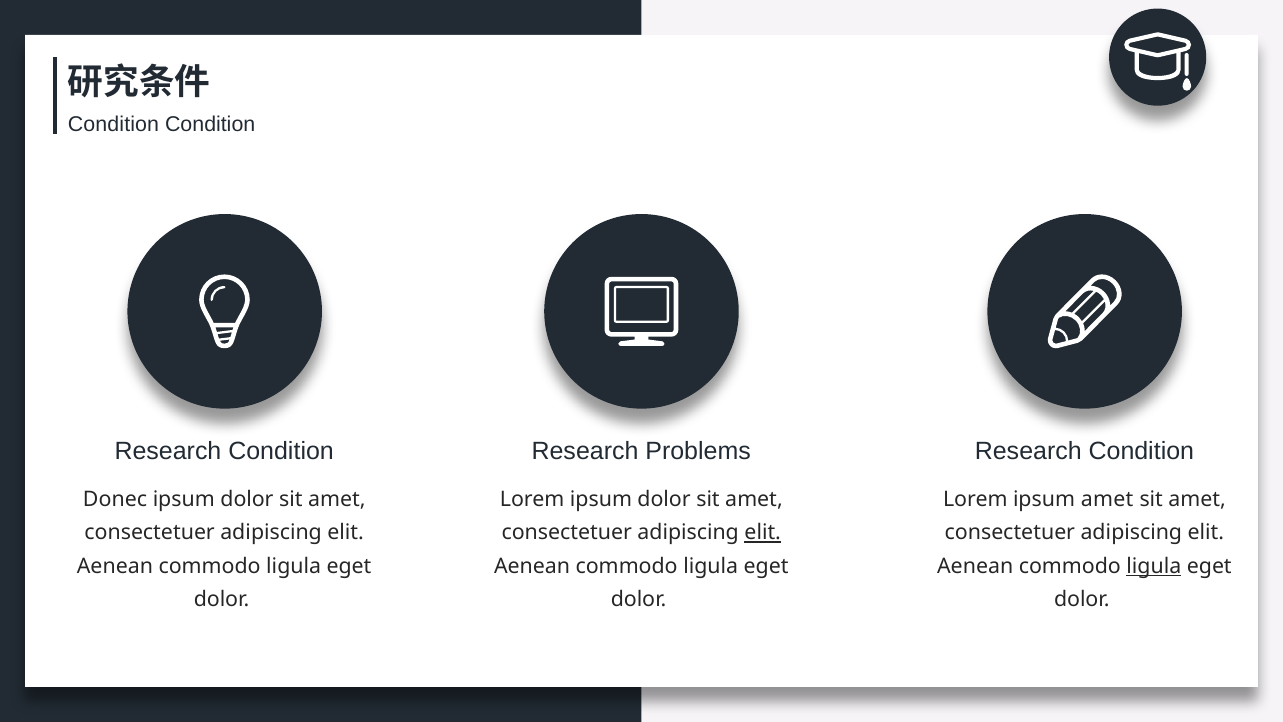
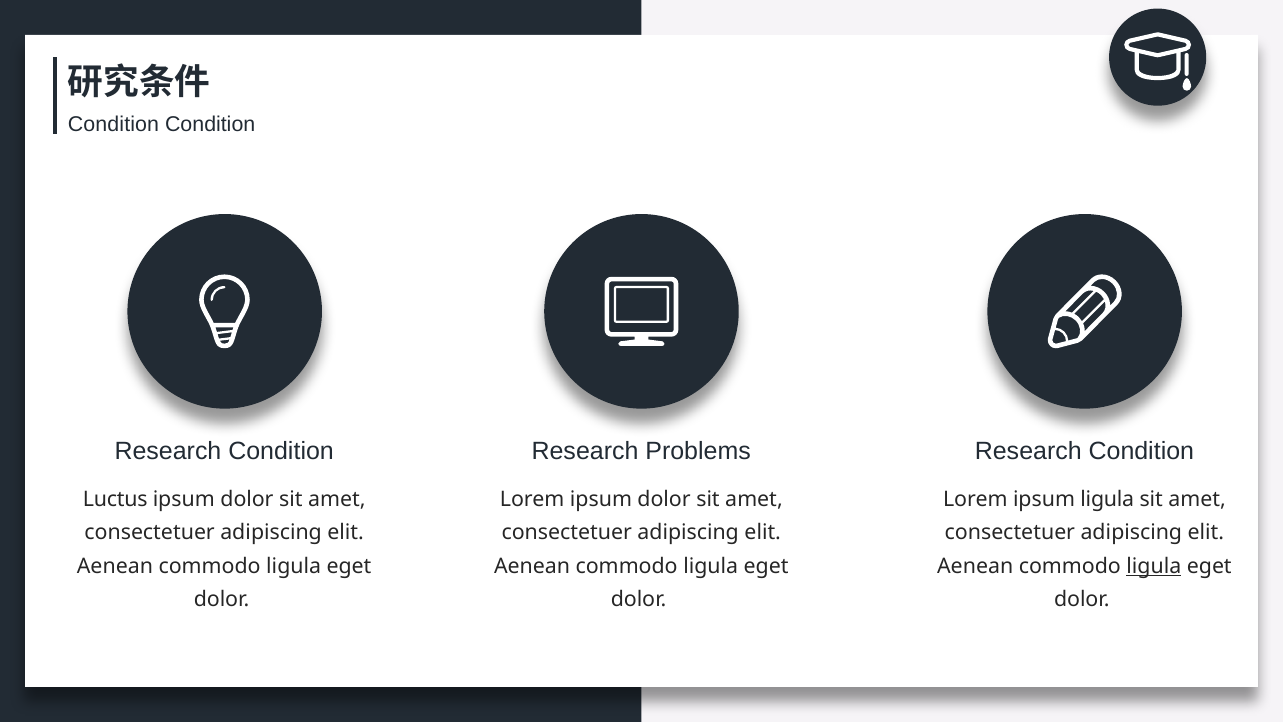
Donec: Donec -> Luctus (115, 499)
ipsum amet: amet -> ligula (1107, 499)
elit underline: present -> none (763, 533)
